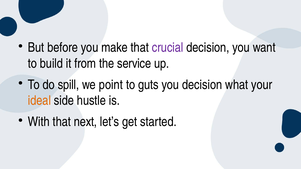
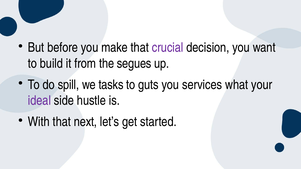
service: service -> segues (134, 64)
point: point -> tasks (111, 85)
you decision: decision -> services (202, 85)
ideal colour: orange -> purple (39, 101)
